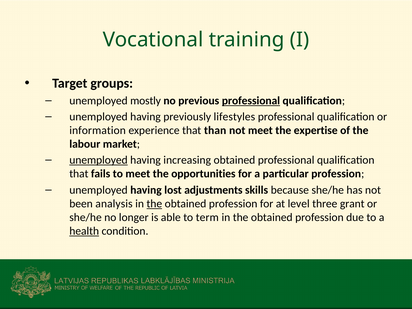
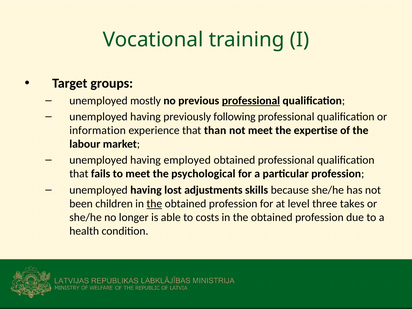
lifestyles: lifestyles -> following (235, 117)
unemployed underline: present -> none (99, 160)
increasing: increasing -> employed (187, 160)
opportunities: opportunities -> psychological (203, 174)
analysis: analysis -> children (114, 204)
grant: grant -> takes (352, 204)
term: term -> costs (207, 217)
health underline: present -> none (84, 231)
